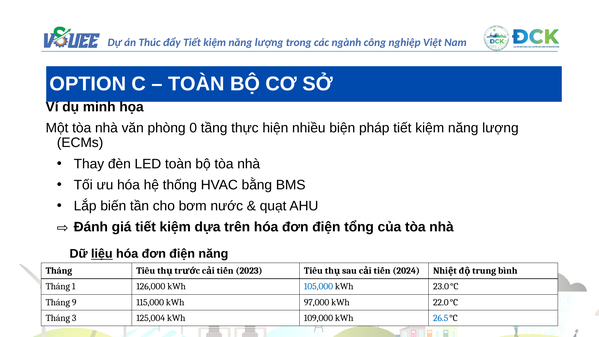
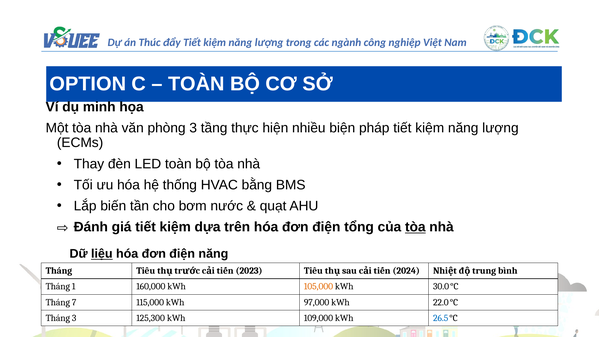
phòng 0: 0 -> 3 (193, 128)
tòa underline: none -> present (415, 227)
126,000: 126,000 -> 160,000 (151, 286)
105,000 colour: blue -> orange (319, 286)
23.0: 23.0 -> 30.0 (441, 286)
9: 9 -> 7 (74, 302)
125,004: 125,004 -> 125,300 (151, 318)
